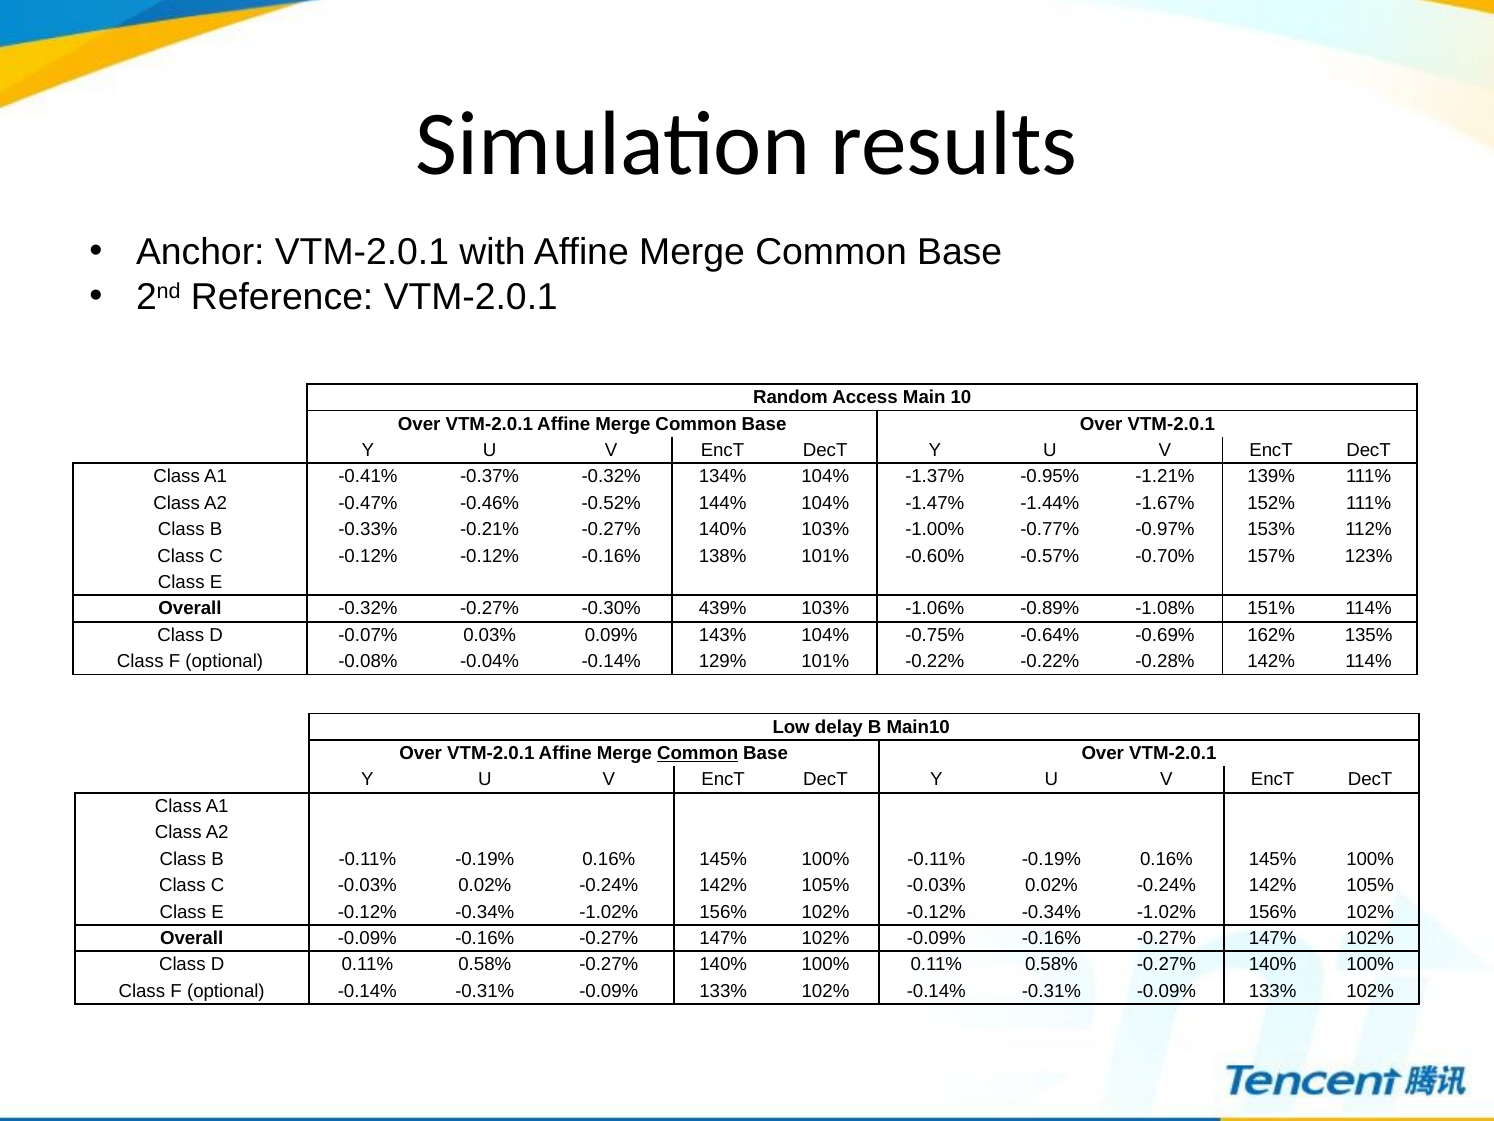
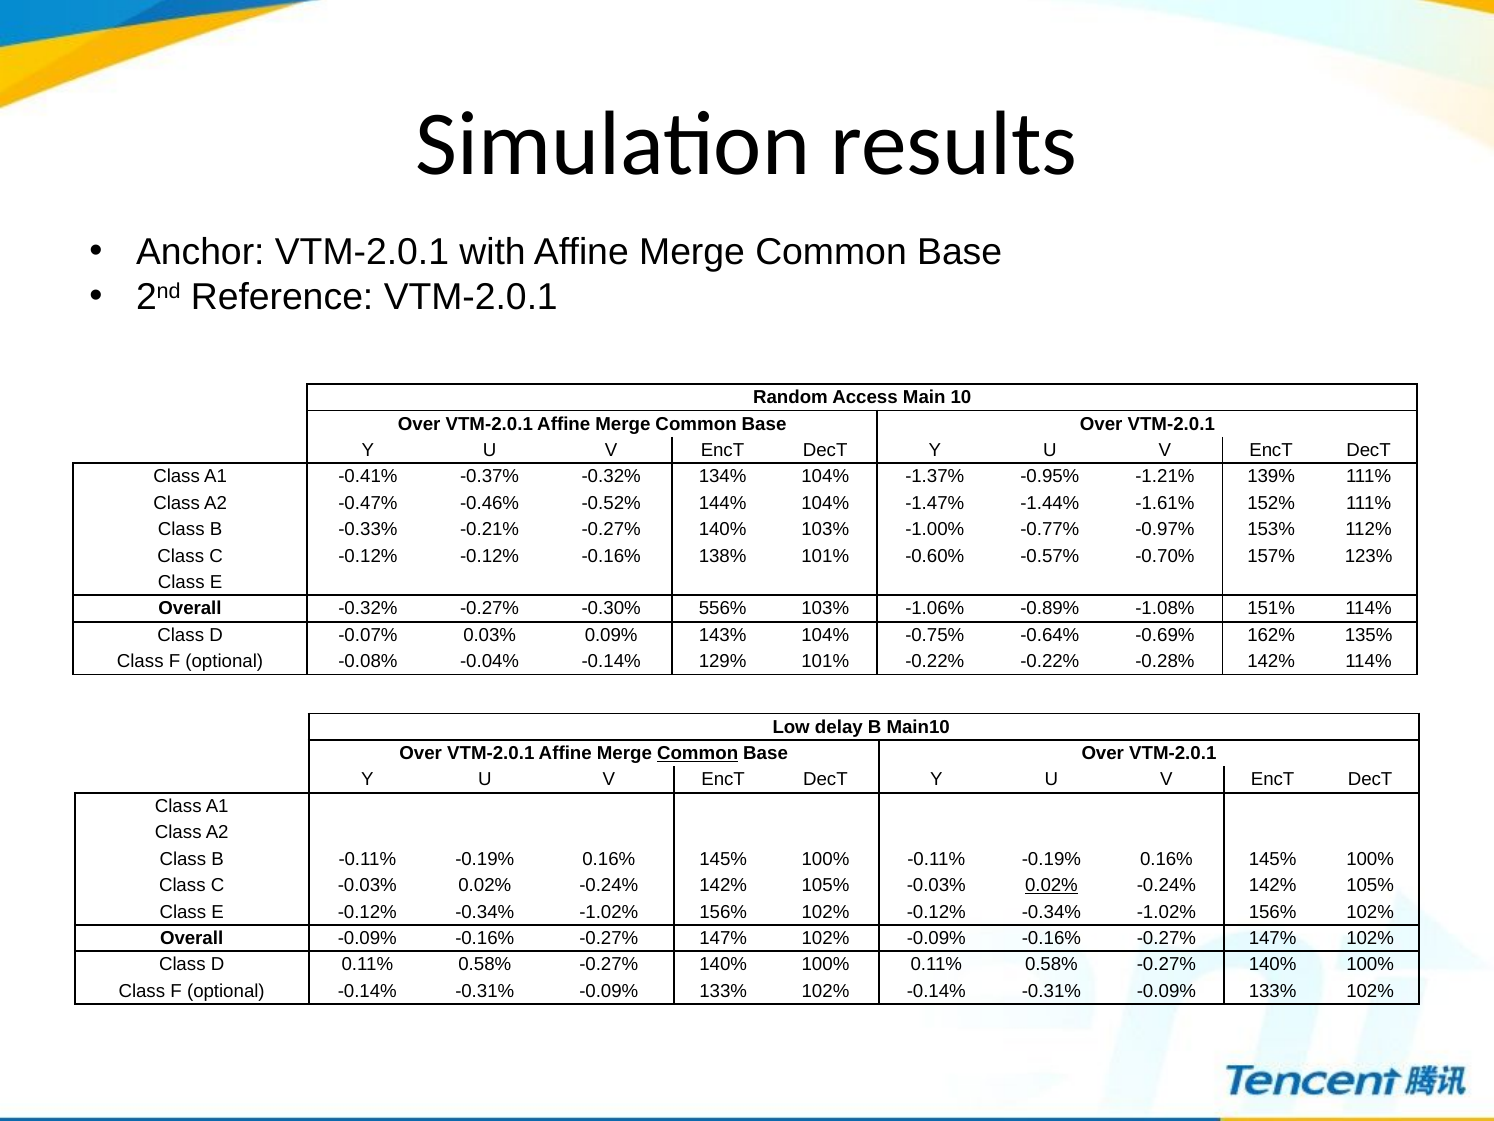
-1.67%: -1.67% -> -1.61% (1165, 503)
439%: 439% -> 556% (723, 609)
0.02% underline: none -> present (1051, 885)
